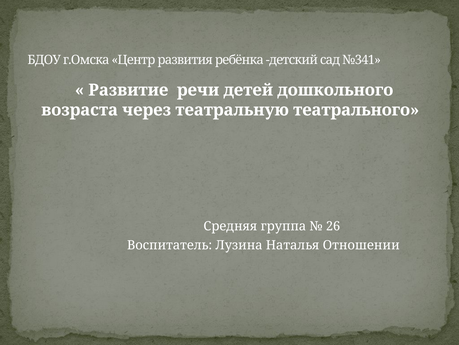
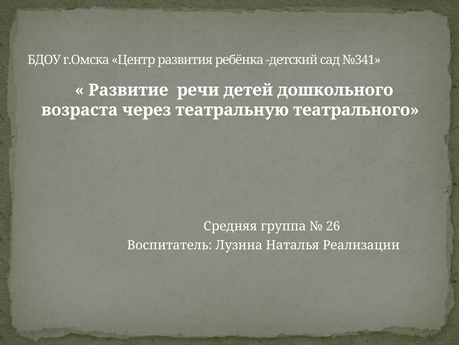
Отношении: Отношении -> Реализации (361, 245)
